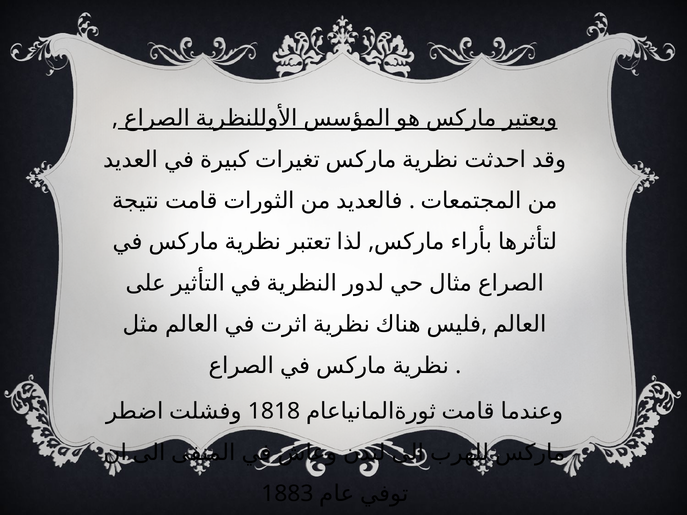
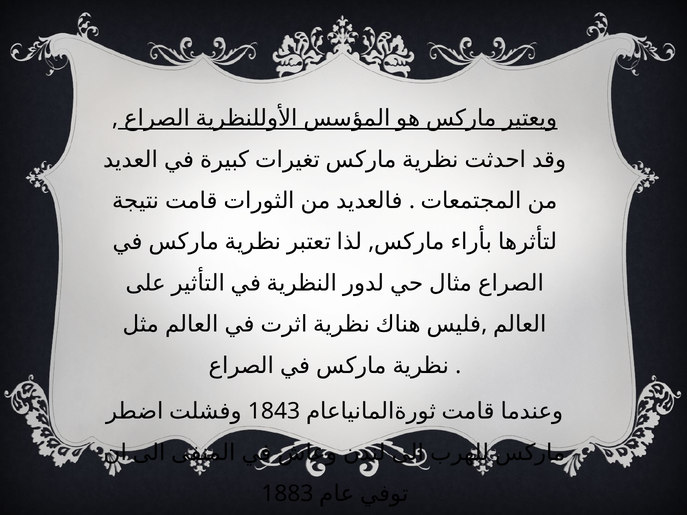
1818: 1818 -> 1843 (274, 412)
